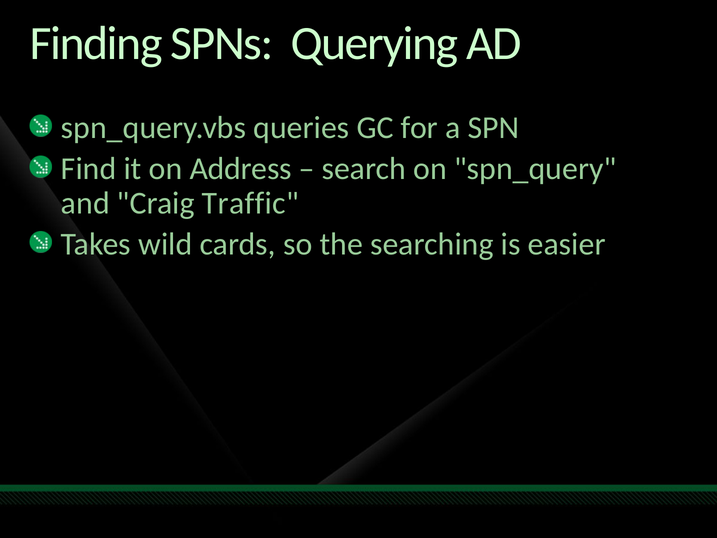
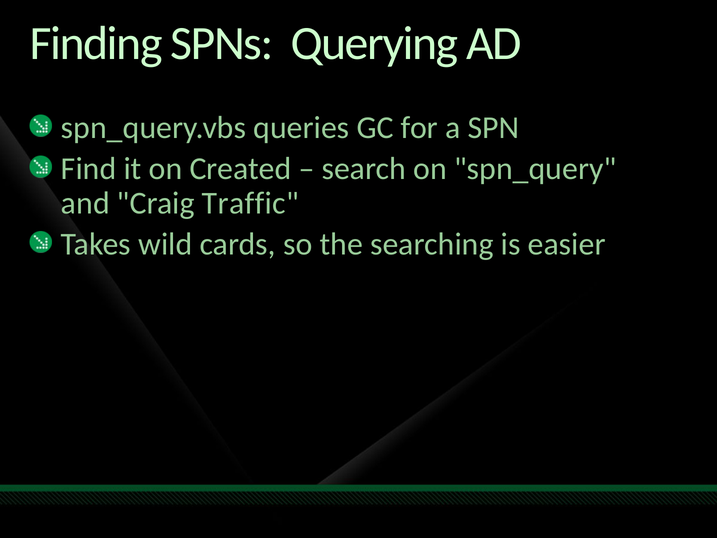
Address: Address -> Created (241, 169)
